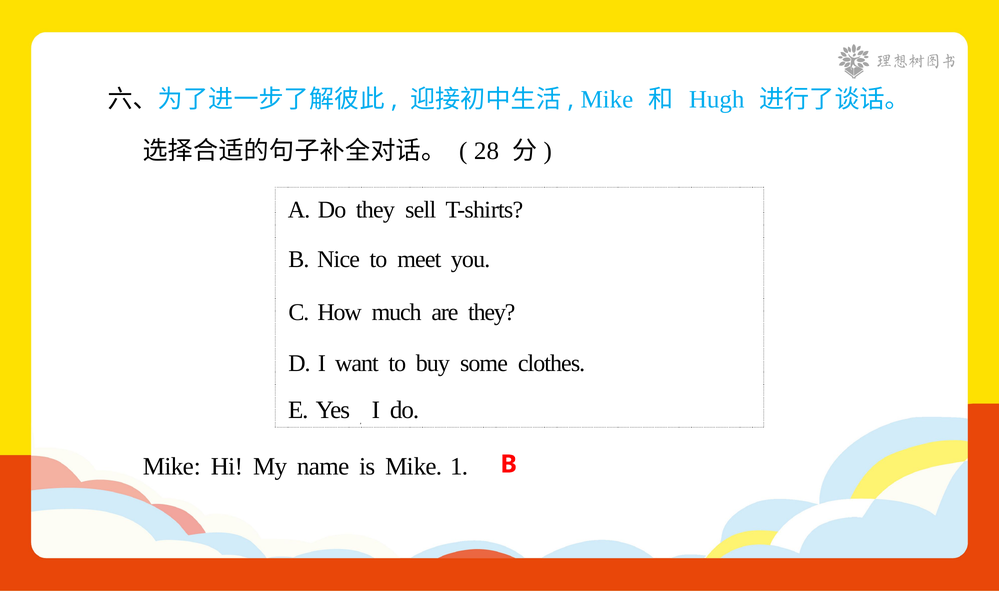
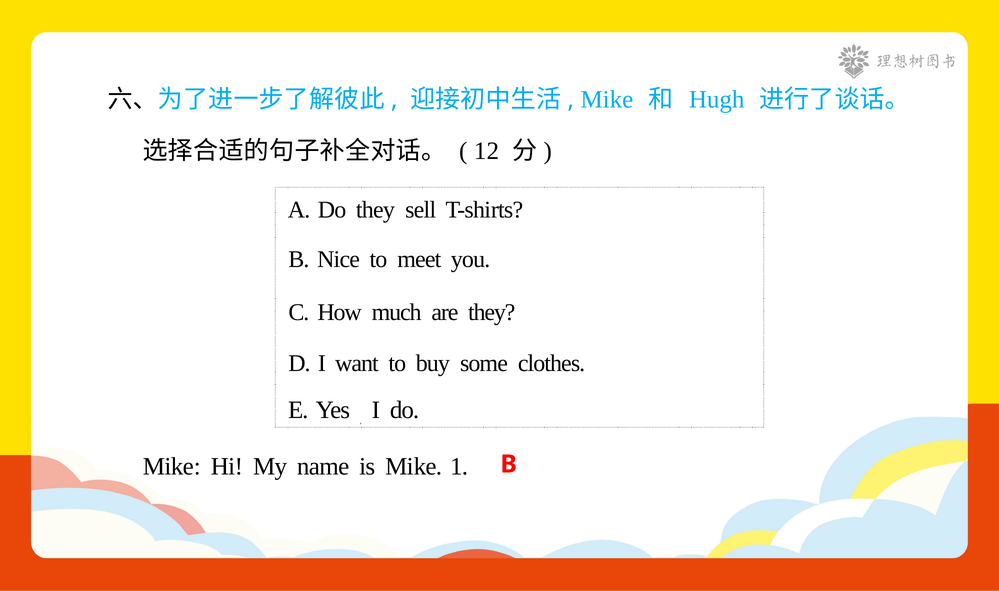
28: 28 -> 12 (487, 151)
